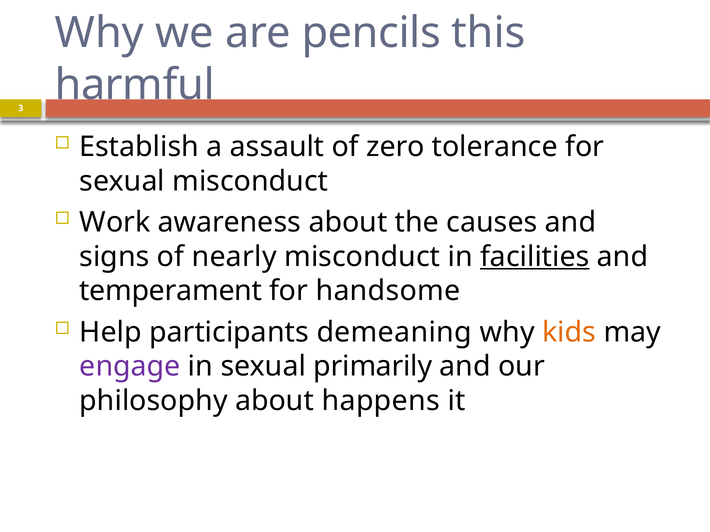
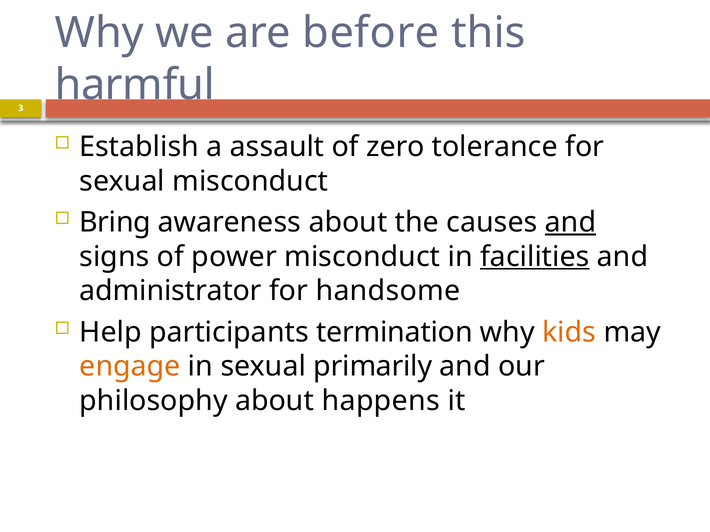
pencils: pencils -> before (371, 33)
Work: Work -> Bring (115, 223)
and underline: none -> present (571, 223)
nearly: nearly -> power (234, 257)
temperament: temperament -> administrator (171, 291)
demeaning: demeaning -> termination (394, 332)
engage colour: purple -> orange (130, 367)
